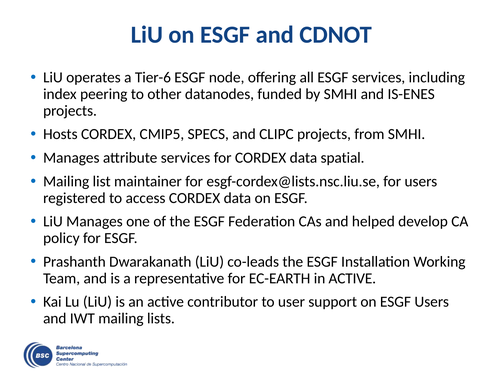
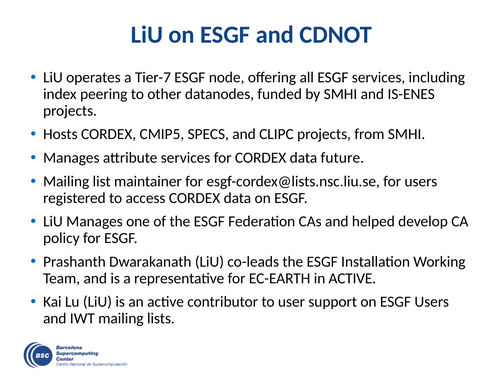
Tier-6: Tier-6 -> Tier-7 (153, 77)
spatial: spatial -> future (342, 158)
